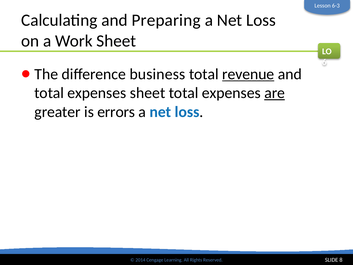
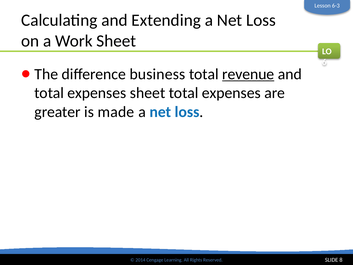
Preparing: Preparing -> Extending (166, 20)
are underline: present -> none (275, 93)
errors: errors -> made (116, 112)
